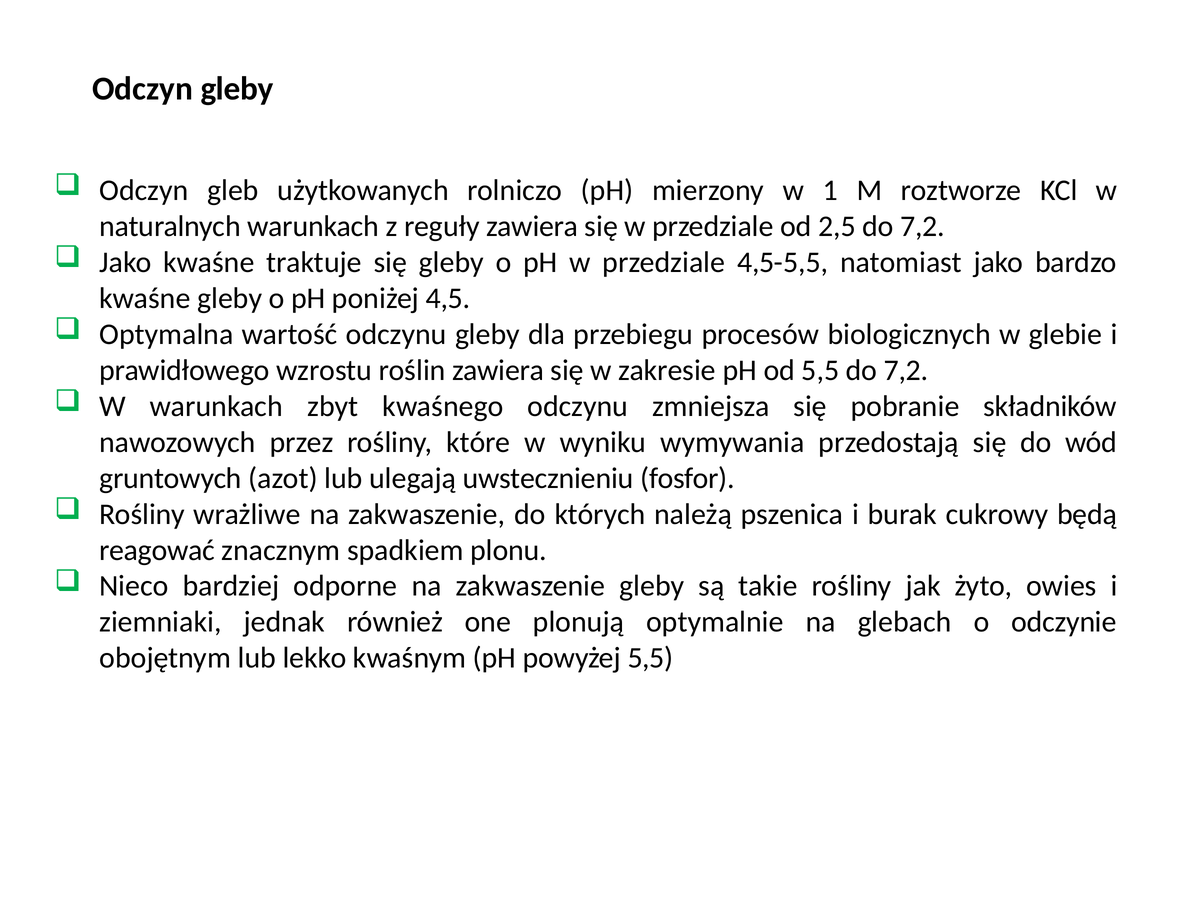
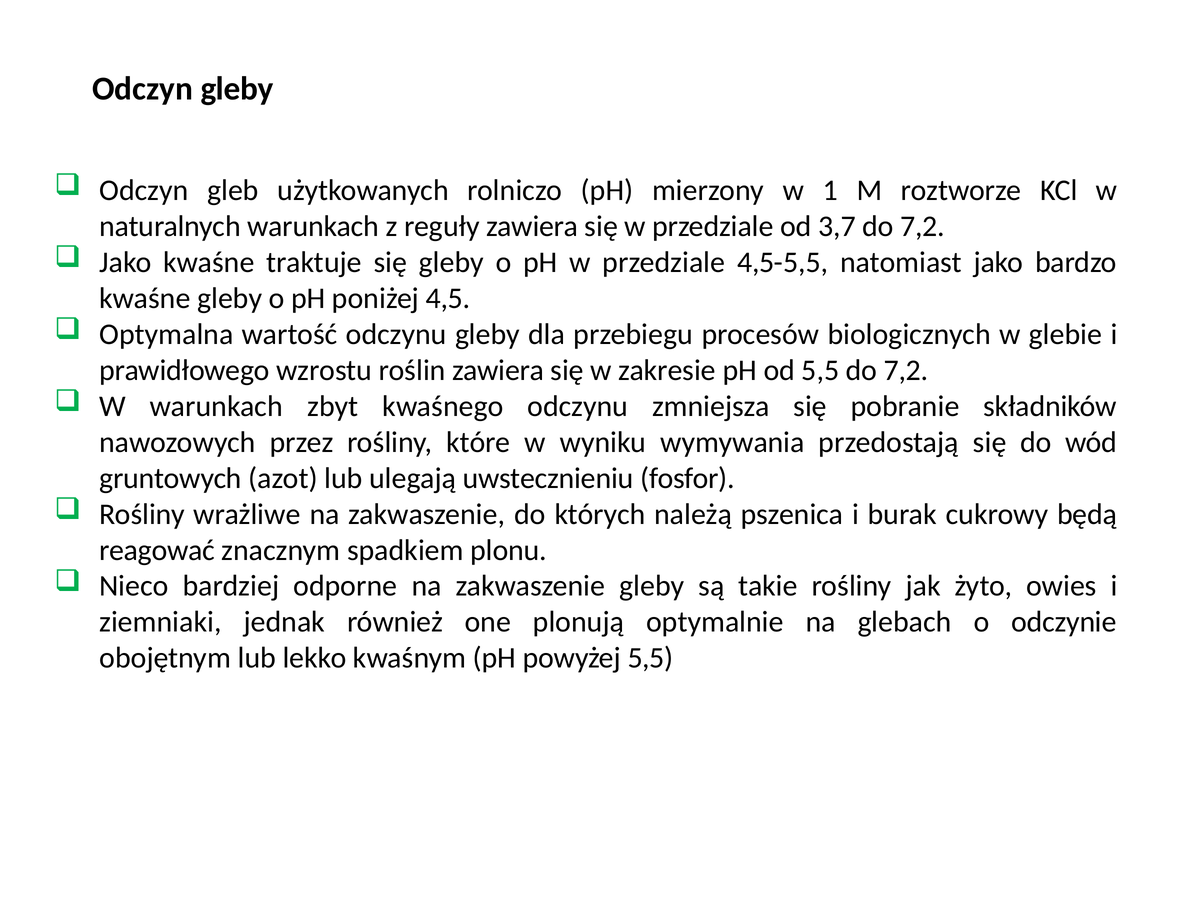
2,5: 2,5 -> 3,7 (837, 226)
